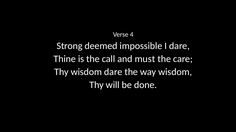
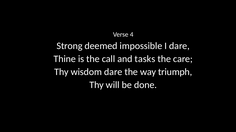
must: must -> tasks (145, 59)
way wisdom: wisdom -> triumph (175, 72)
